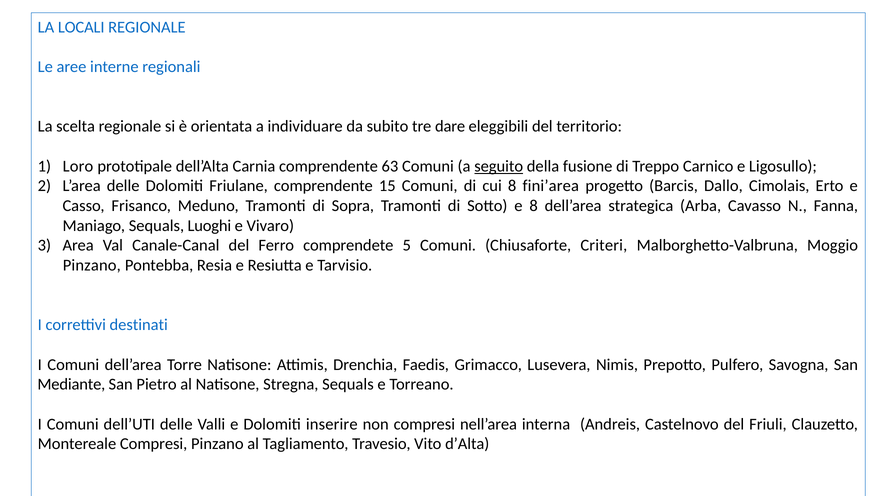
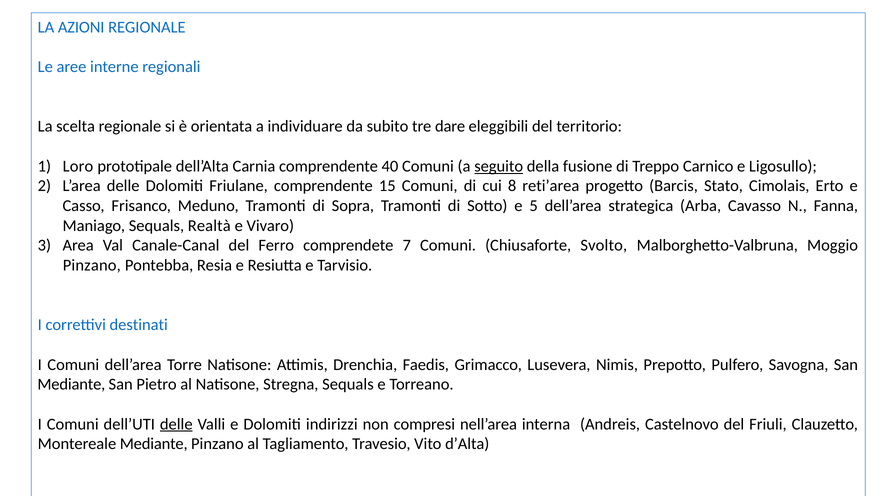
LOCALI: LOCALI -> AZIONI (81, 27)
63: 63 -> 40 (390, 166)
fini’area: fini’area -> reti’area (551, 186)
Dallo: Dallo -> Stato (723, 186)
e 8: 8 -> 5 (534, 206)
Luoghi: Luoghi -> Realtà (209, 225)
5: 5 -> 7 (407, 245)
Criteri: Criteri -> Svolto (604, 245)
delle underline: none -> present (176, 424)
inserire: inserire -> indirizzi (332, 424)
Montereale Compresi: Compresi -> Mediante (154, 444)
